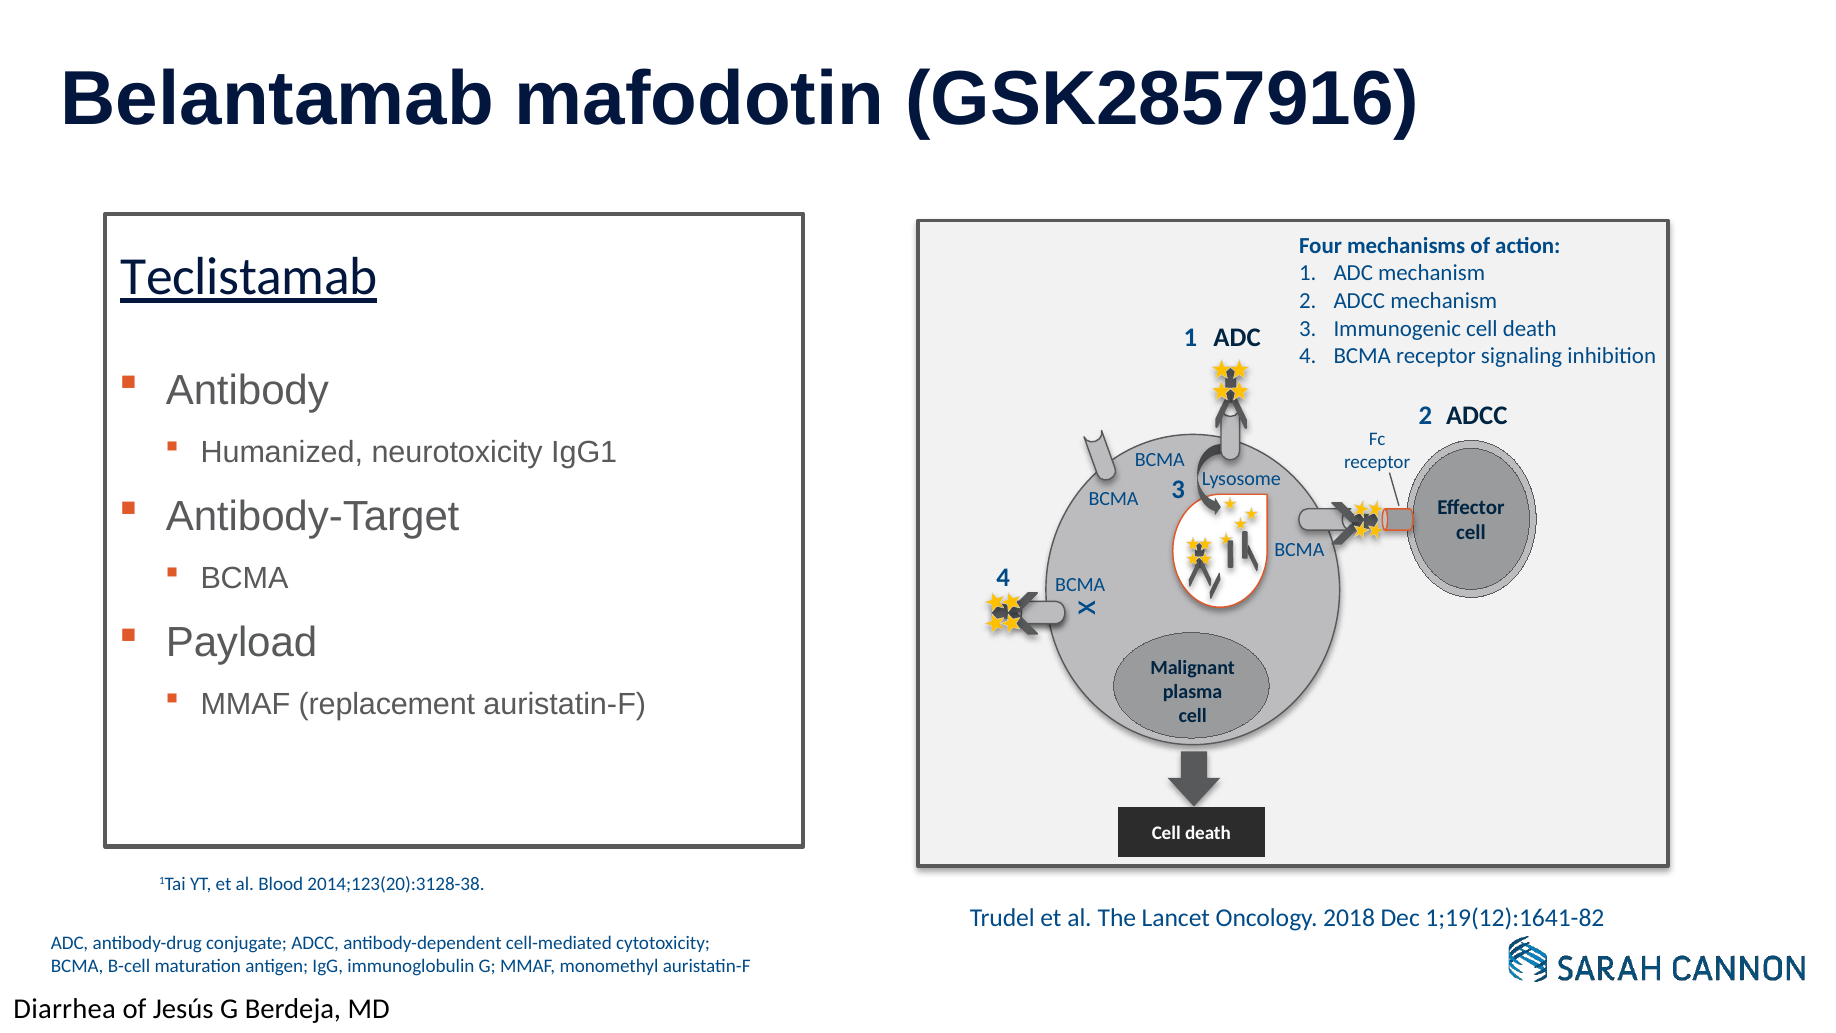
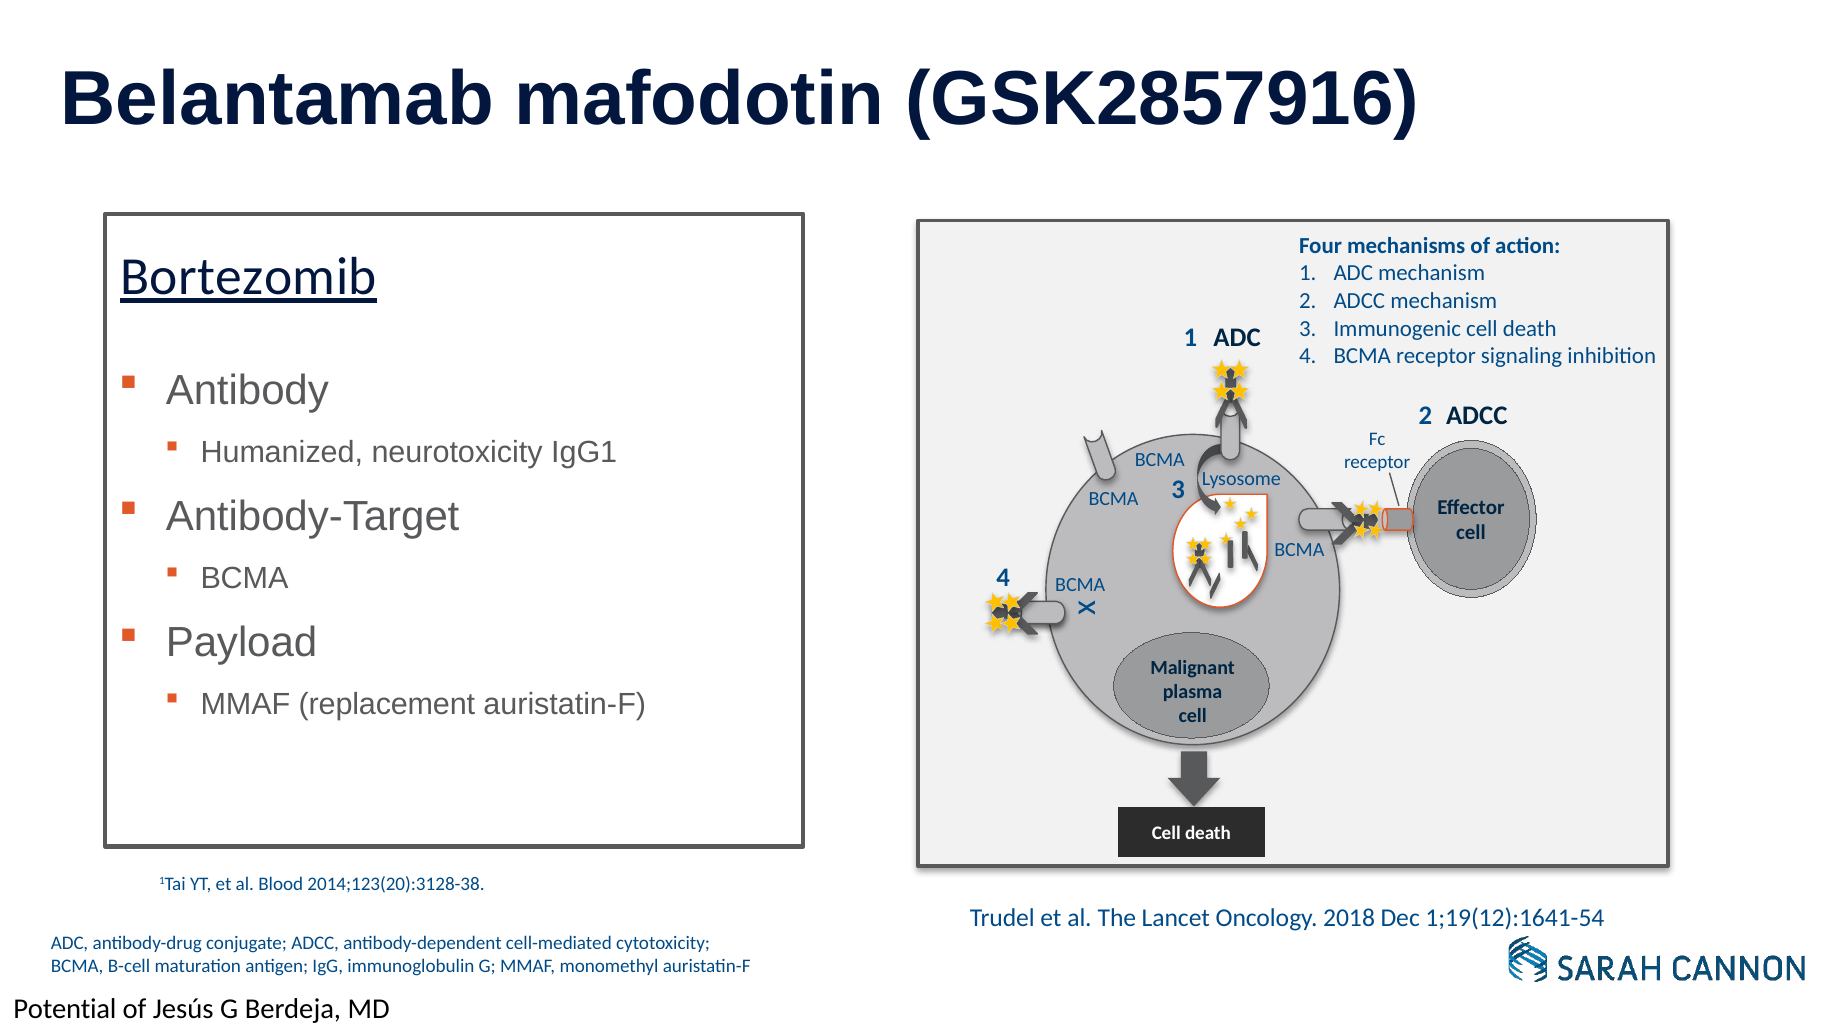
Teclistamab: Teclistamab -> Bortezomib (249, 277)
1;19(12):1641-82: 1;19(12):1641-82 -> 1;19(12):1641-54 (1515, 918)
Diarrhea: Diarrhea -> Potential (65, 1009)
